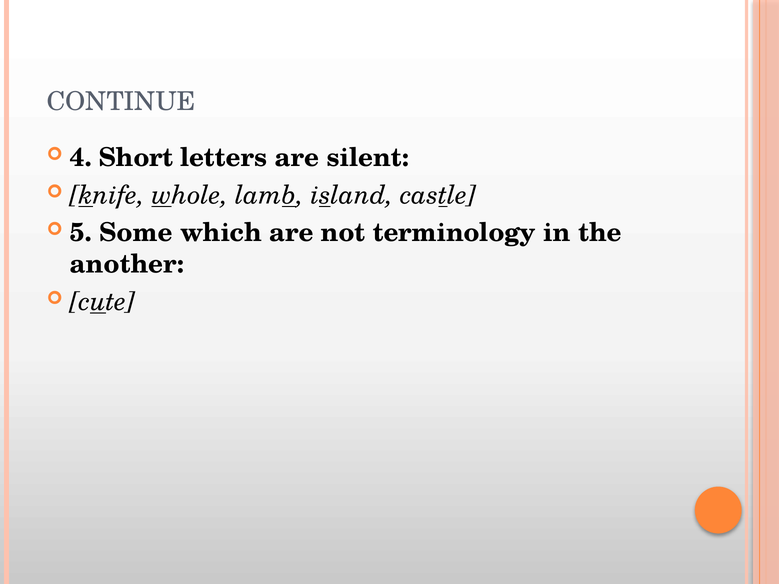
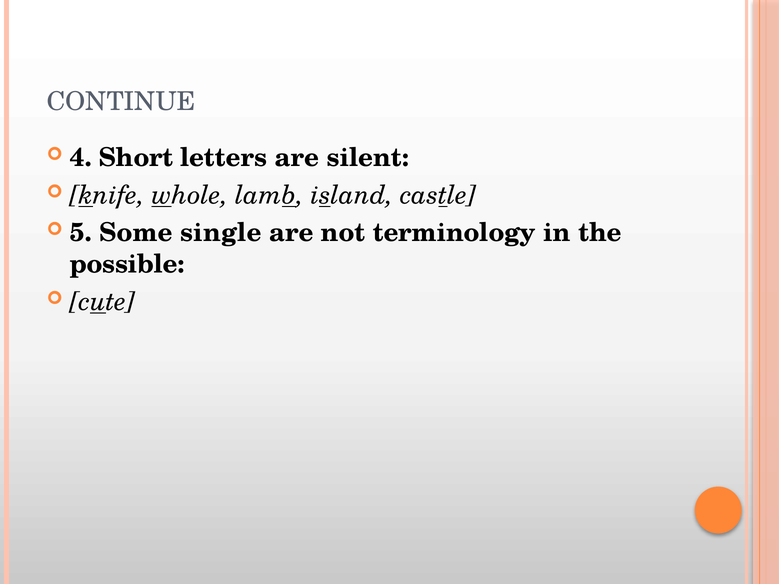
which: which -> single (221, 233)
another: another -> possible (127, 264)
